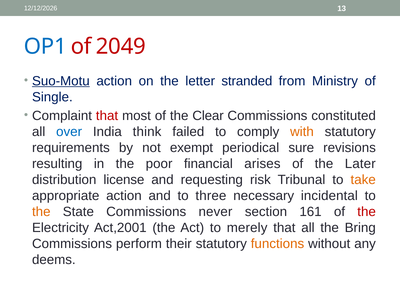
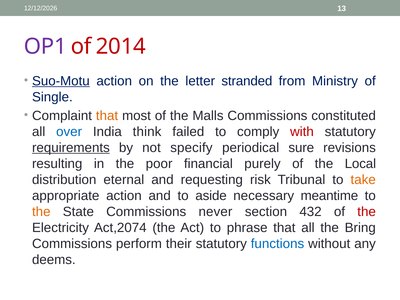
OP1 colour: blue -> purple (45, 47)
2049: 2049 -> 2014 (121, 47)
that colour: red -> orange (107, 116)
Clear: Clear -> Malls (208, 116)
with colour: orange -> red (302, 132)
requirements underline: none -> present (71, 148)
exempt: exempt -> specify (191, 148)
arises: arises -> purely (262, 164)
Later: Later -> Local (360, 164)
license: license -> eternal (124, 180)
three: three -> aside (211, 196)
incidental: incidental -> meantime (329, 196)
161: 161 -> 432 (311, 212)
Act,2001: Act,2001 -> Act,2074 (120, 228)
merely: merely -> phrase (247, 228)
functions colour: orange -> blue (277, 244)
